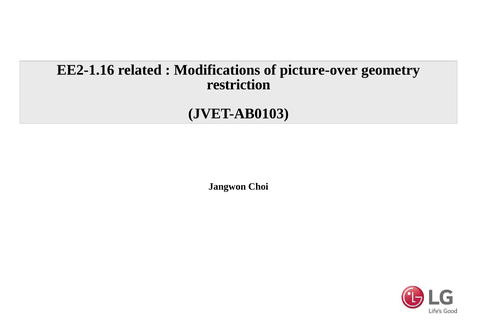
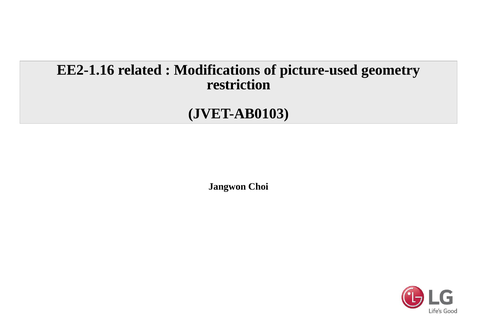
picture-over: picture-over -> picture-used (319, 70)
